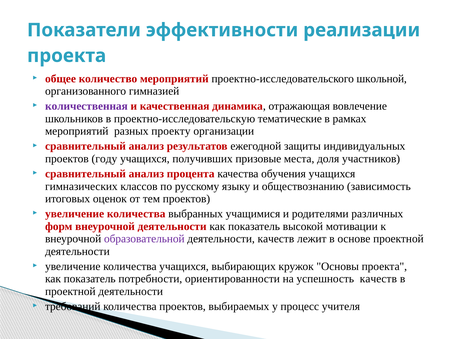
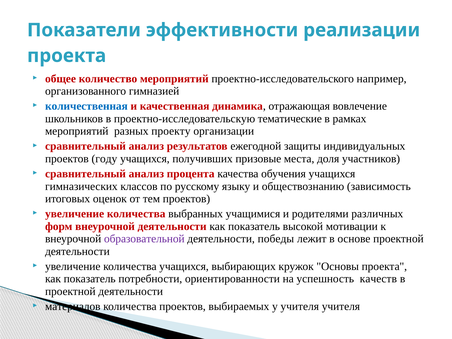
школьной: школьной -> например (382, 79)
количественная colour: purple -> blue (86, 106)
деятельности качеств: качеств -> победы (276, 239)
требований: требований -> материалов (73, 306)
у процесс: процесс -> учителя (300, 306)
